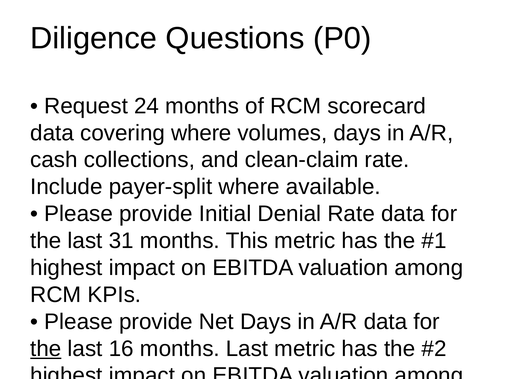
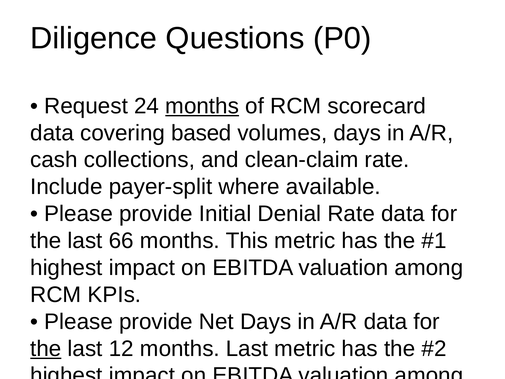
months underline: none -> present (202, 106)
covering where: where -> based (201, 133)
31: 31 -> 66 (121, 241)
16: 16 -> 12 (121, 348)
